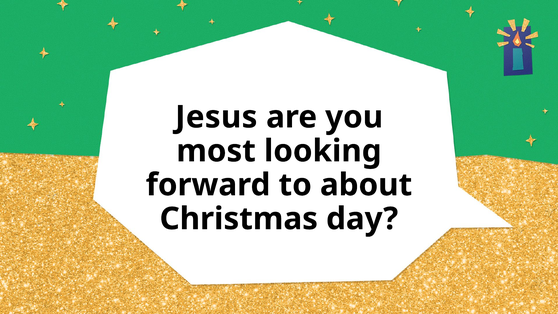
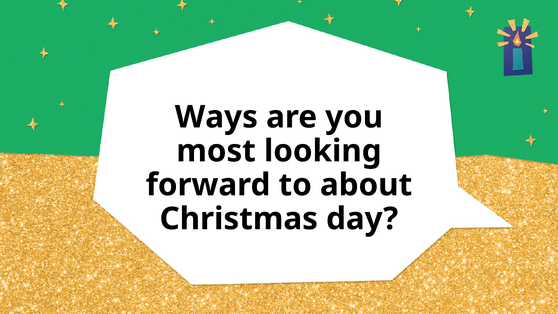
Jesus: Jesus -> Ways (216, 117)
